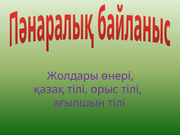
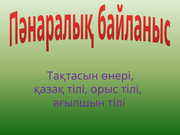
Жолдары: Жолдары -> Тақтасын (73, 76)
